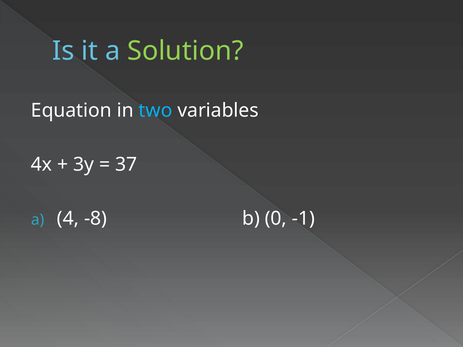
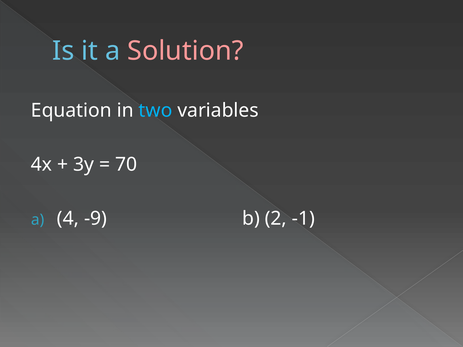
Solution colour: light green -> pink (185, 51)
37: 37 -> 70 (126, 165)
-8: -8 -> -9 (95, 219)
0: 0 -> 2 (276, 219)
